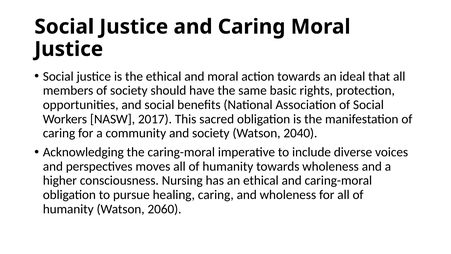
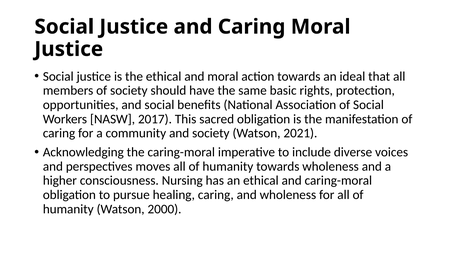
2040: 2040 -> 2021 (300, 133)
2060: 2060 -> 2000 (165, 209)
